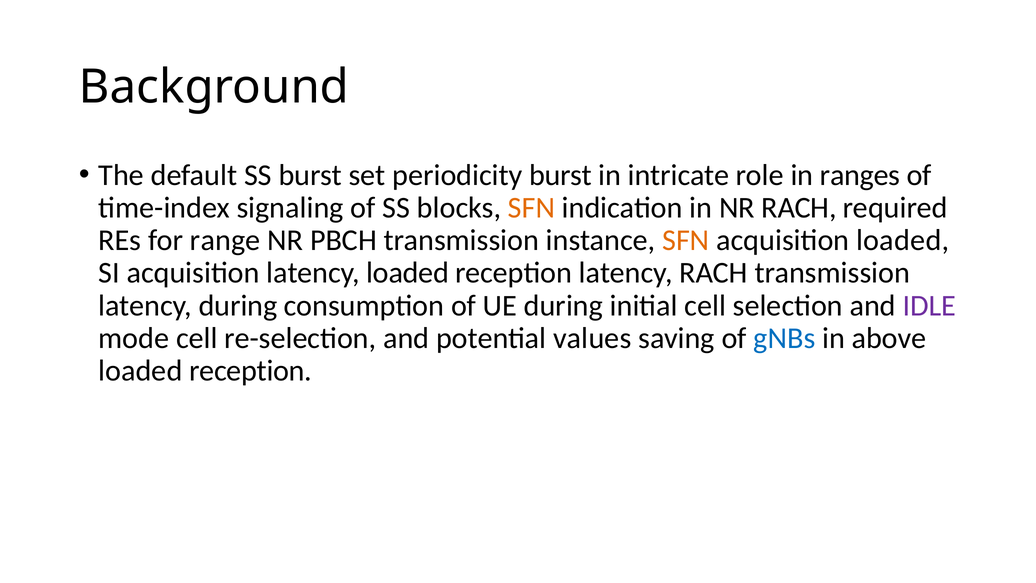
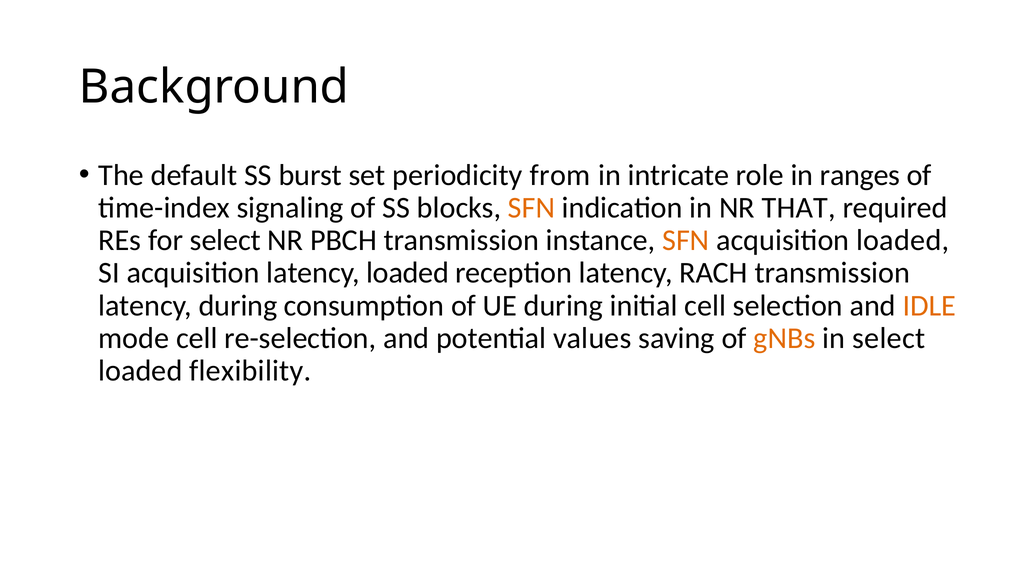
periodicity burst: burst -> from (560, 175)
NR RACH: RACH -> THAT (799, 208)
for range: range -> select (225, 240)
IDLE colour: purple -> orange (929, 305)
gNBs colour: blue -> orange (784, 338)
in above: above -> select (889, 338)
reception: reception -> flexibility (250, 371)
